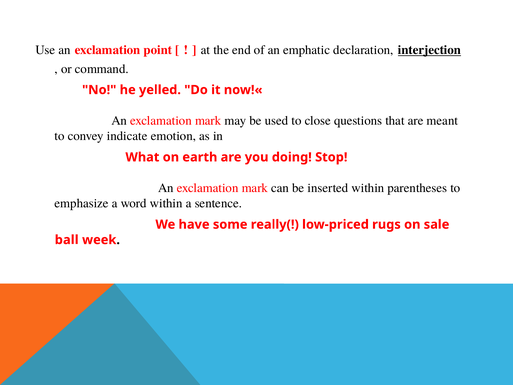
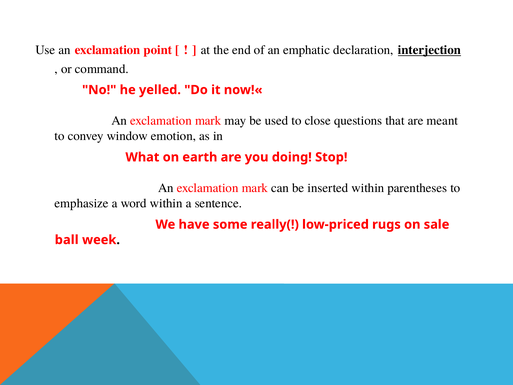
indicate: indicate -> window (127, 136)
